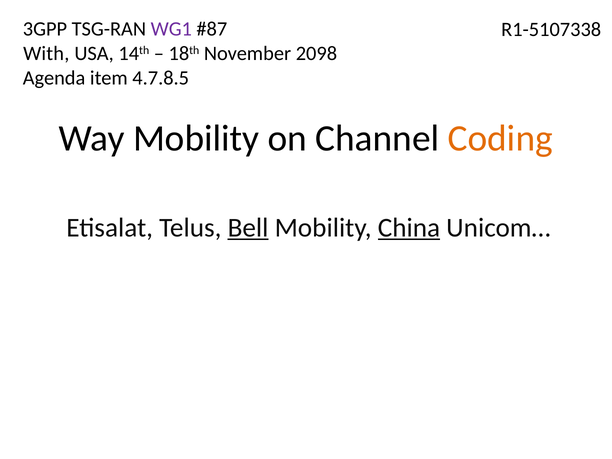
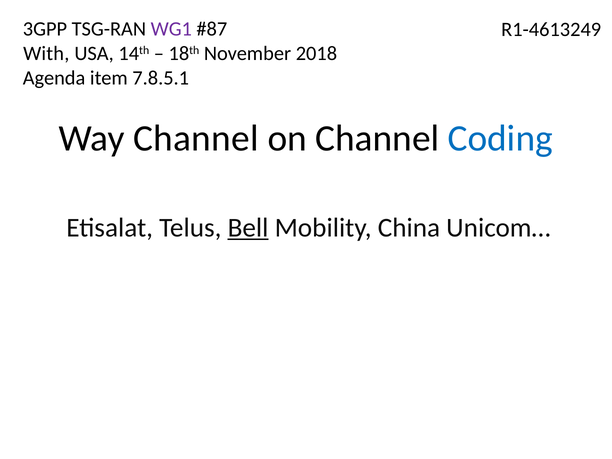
R1-5107338: R1-5107338 -> R1-4613249 (551, 29)
2098: 2098 -> 2018 (316, 54)
4.7.8.5: 4.7.8.5 -> 7.8.5.1 (161, 78)
Way Mobility: Mobility -> Channel (196, 138)
Coding colour: orange -> blue (500, 138)
China underline: present -> none (409, 228)
